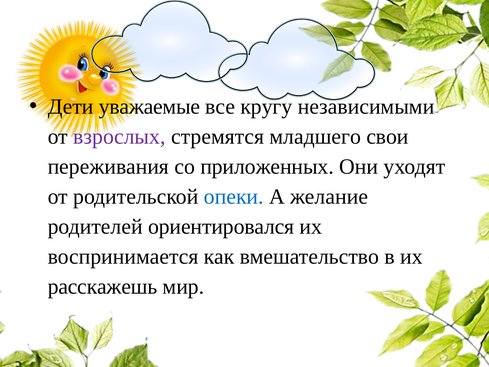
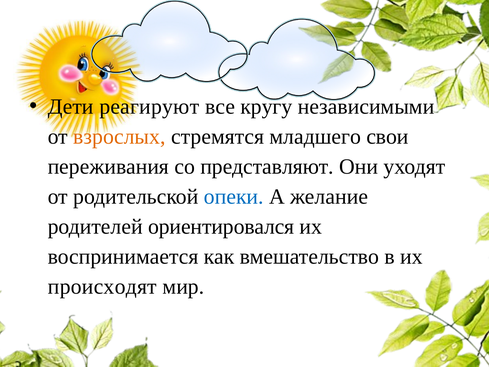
уважаемые: уважаемые -> реагируют (149, 106)
взрослых colour: purple -> orange (119, 136)
приложенных: приложенных -> представляют (267, 166)
расскажешь: расскажешь -> происходят (102, 286)
